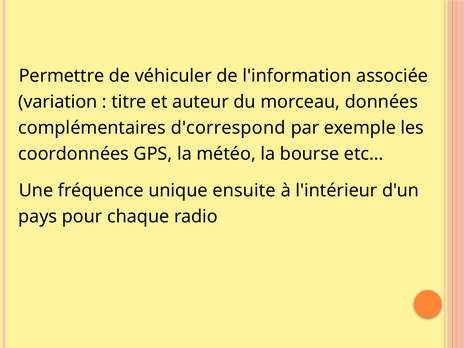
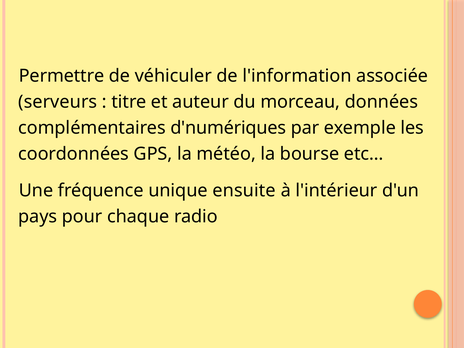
variation: variation -> serveurs (58, 102)
d'correspond: d'correspond -> d'numériques (228, 128)
